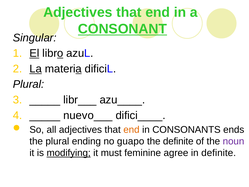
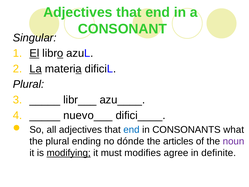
CONSONANT underline: present -> none (122, 29)
end colour: orange -> blue (131, 129)
ends: ends -> what (234, 129)
guapo: guapo -> dónde (131, 141)
the definite: definite -> articles (178, 141)
feminine: feminine -> modifies (143, 153)
